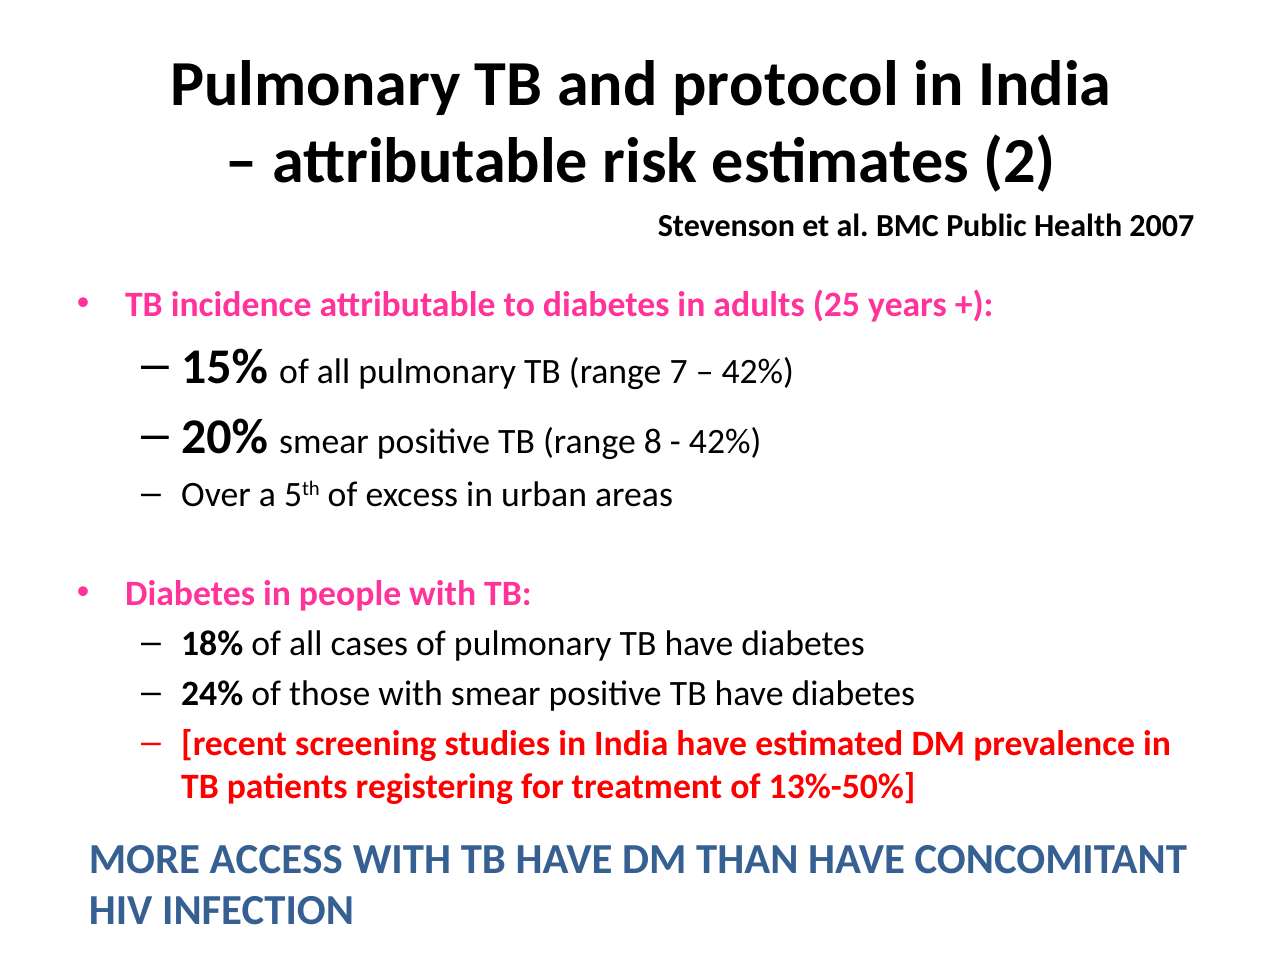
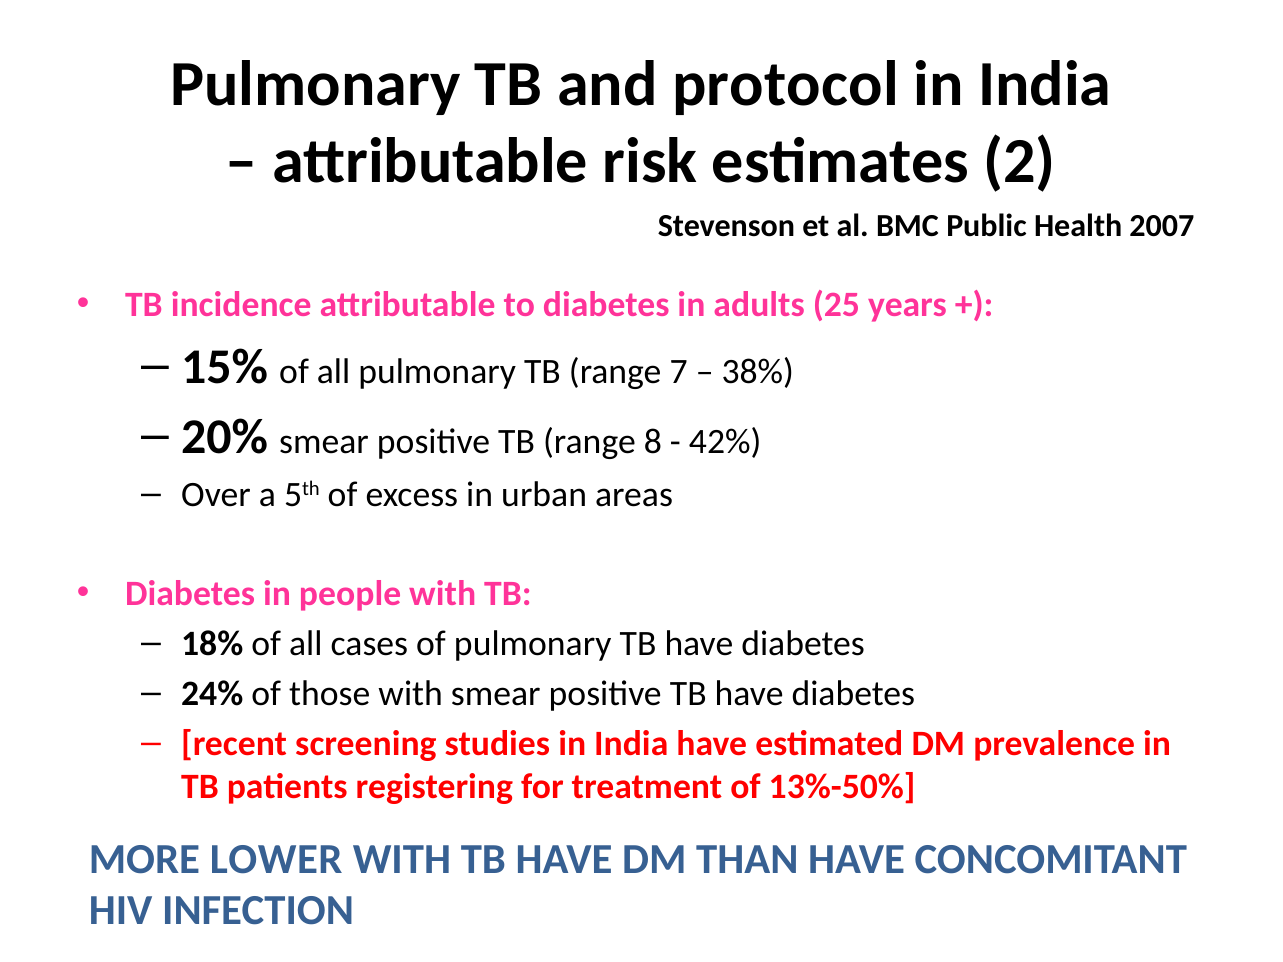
42%: 42% -> 38% (758, 372)
ACCESS: ACCESS -> LOWER (276, 860)
